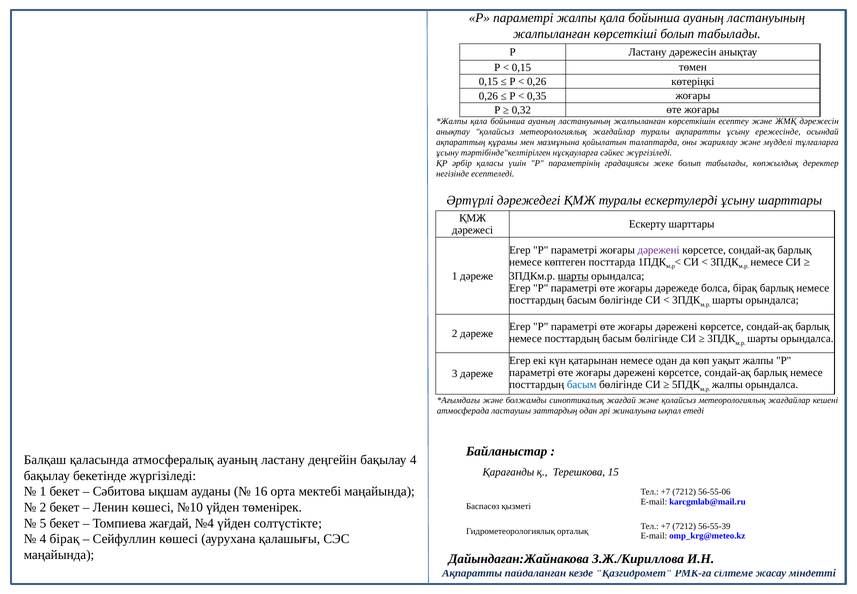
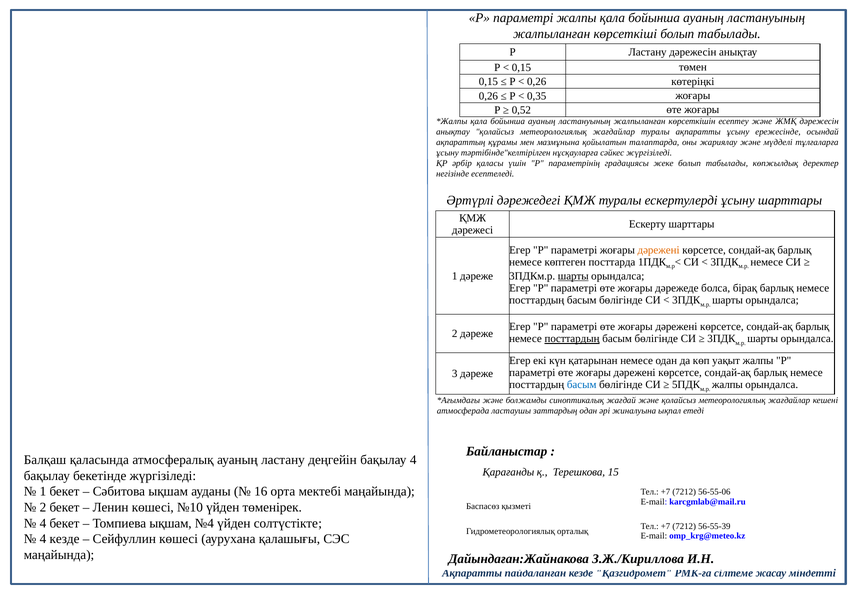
0,32: 0,32 -> 0,52 (521, 110)
дәрежені colour: purple -> orange (659, 250)
посттардың underline: none -> present (572, 338)
5: 5 -> 4 (43, 523)
Томпиева жағдай: жағдай -> ықшам (171, 523)
4 бірақ: бірақ -> кезде (65, 538)
